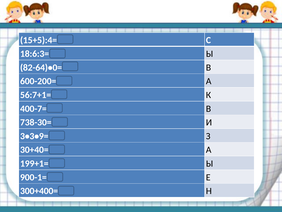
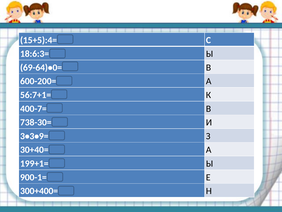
82-64)•0=0: 82-64)•0=0 -> 69-64)•0=0 (43, 67)
